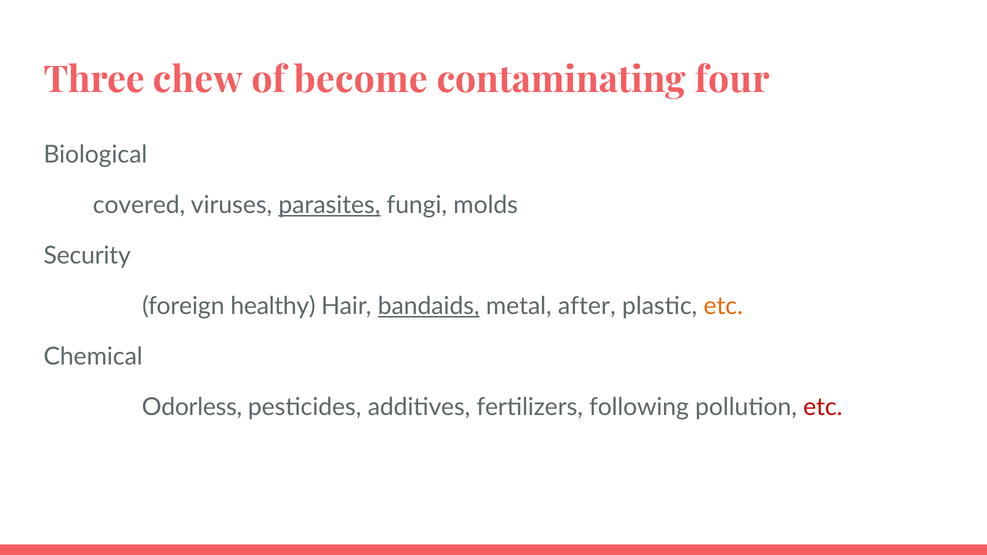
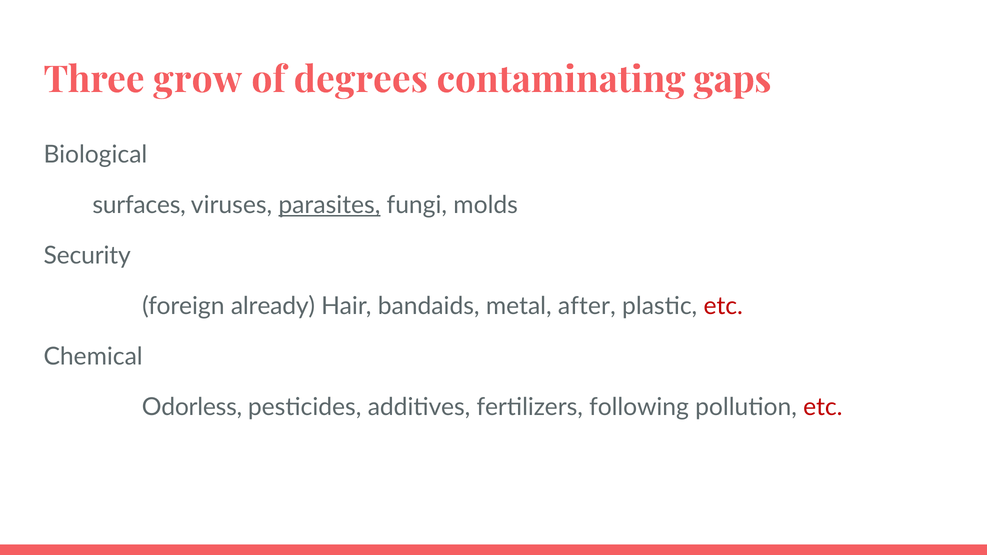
chew: chew -> grow (198, 80)
become: become -> degrees (361, 80)
four: four -> gaps (732, 80)
covered: covered -> surfaces (139, 205)
healthy: healthy -> already (273, 306)
bandaids underline: present -> none (429, 306)
etc colour: orange -> red (723, 306)
